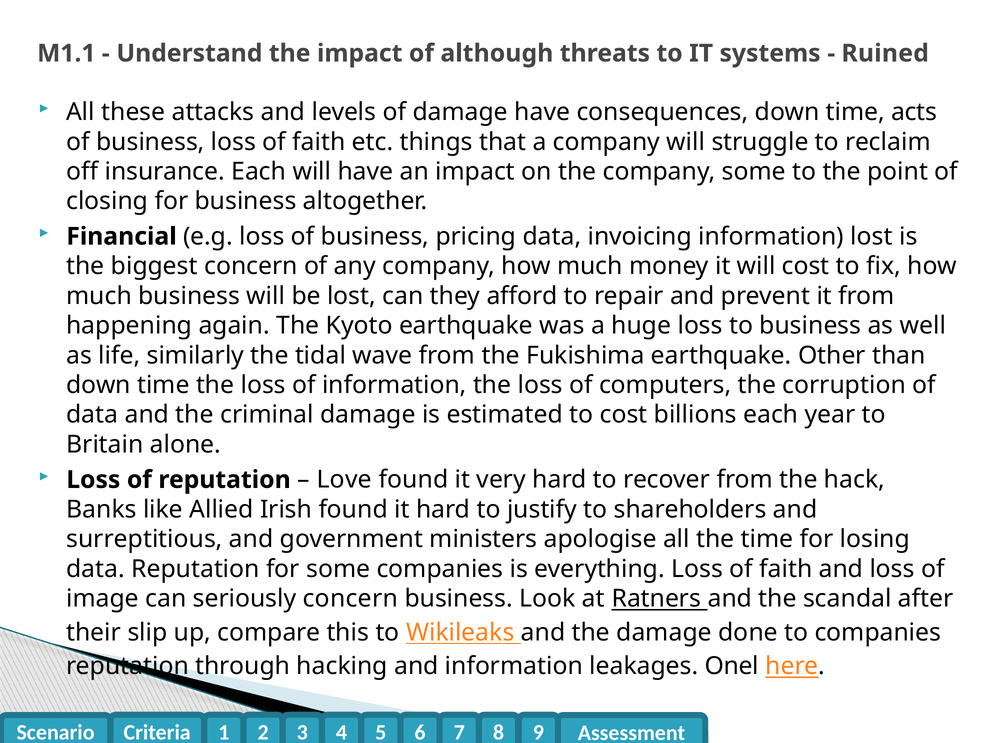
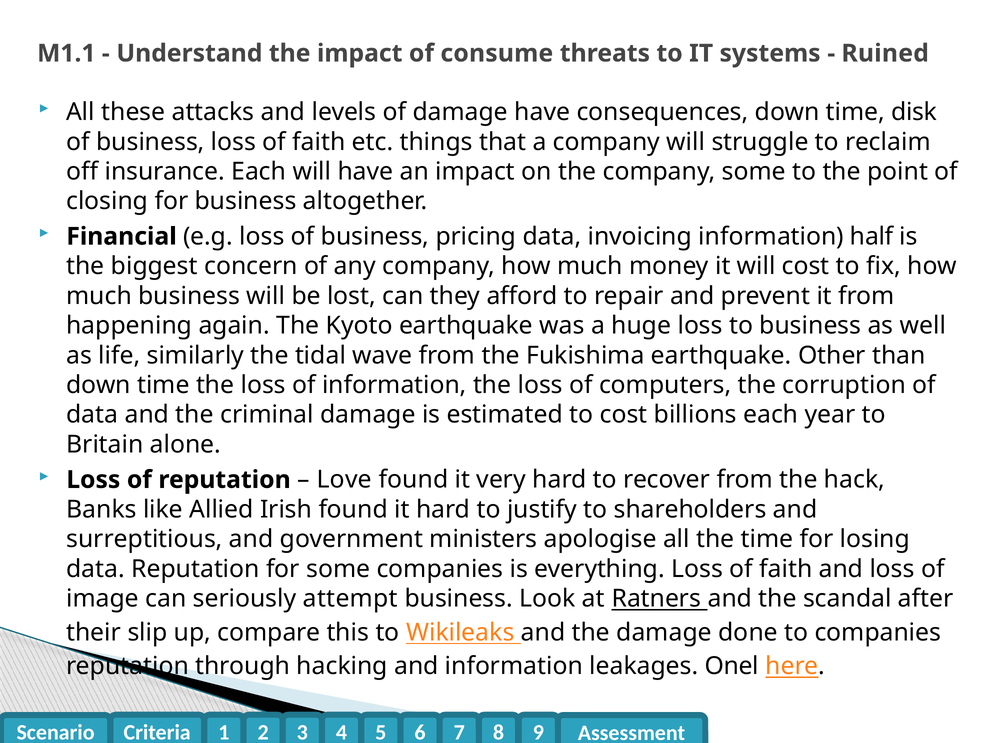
although: although -> consume (497, 53)
acts: acts -> disk (914, 112)
information lost: lost -> half (872, 237)
seriously concern: concern -> attempt (350, 599)
